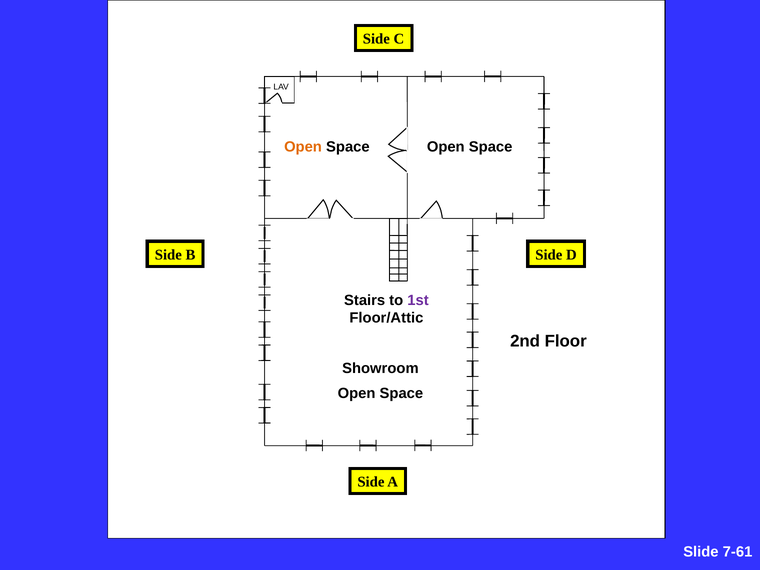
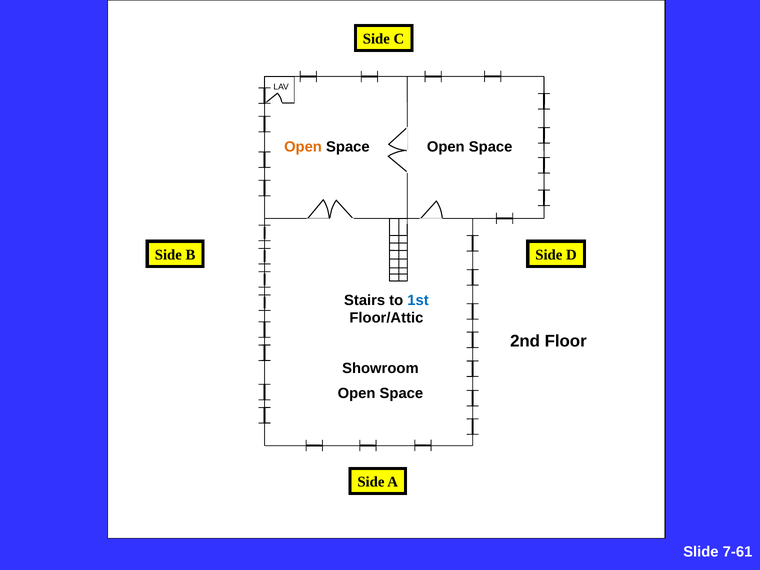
1st colour: purple -> blue (418, 300)
